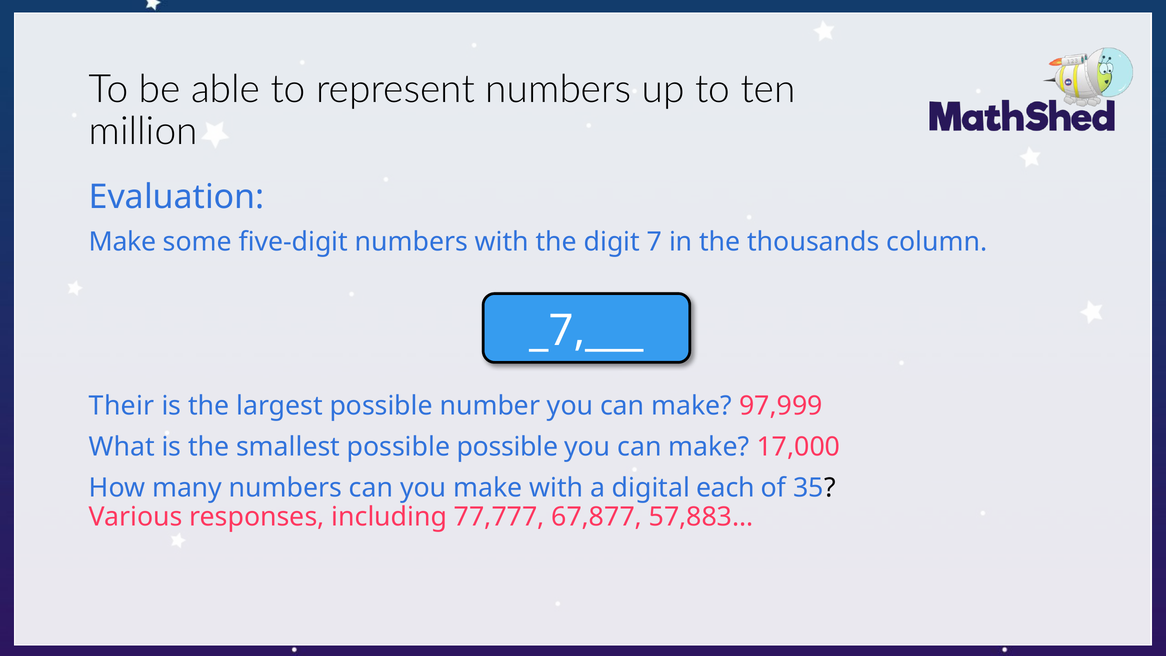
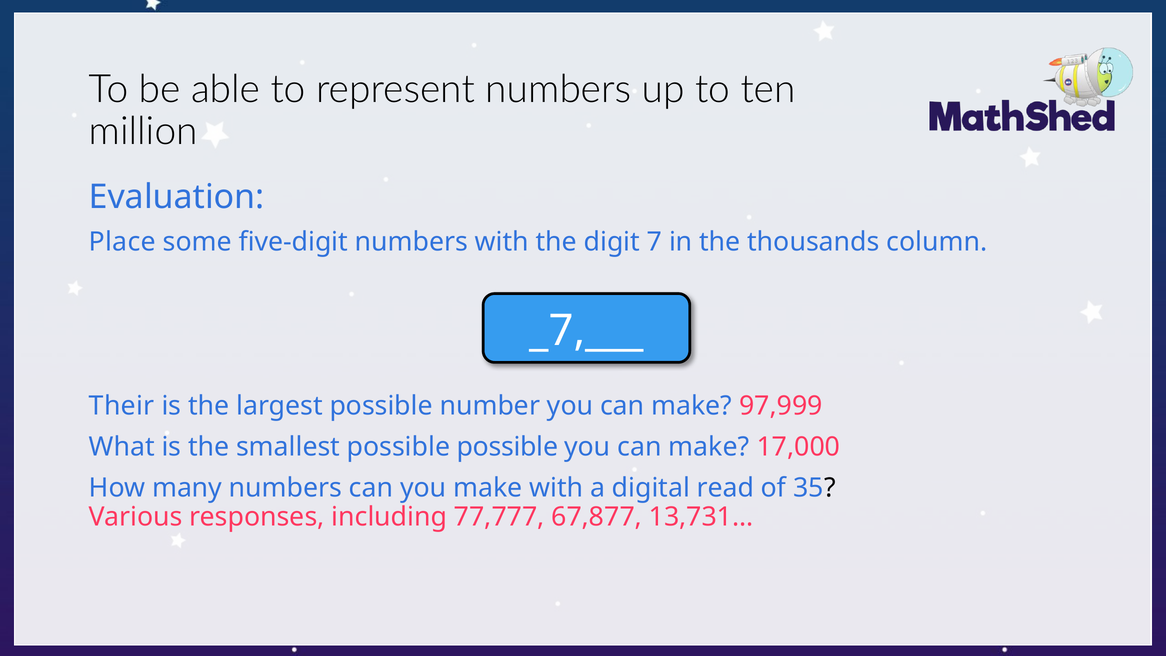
Make: Make -> Place (122, 242)
each: each -> read (725, 488)
57,883…: 57,883… -> 13,731… (701, 517)
